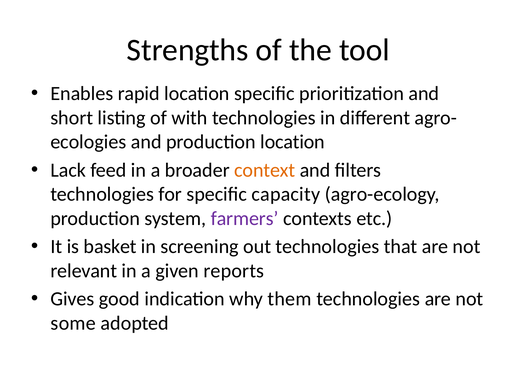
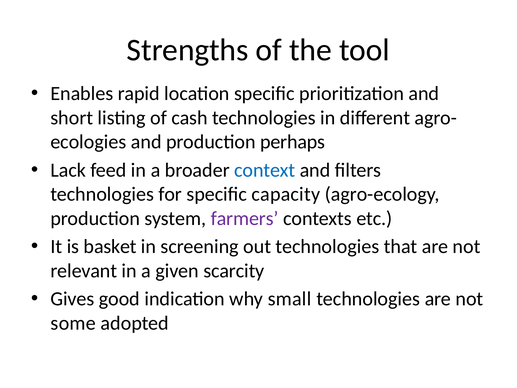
with: with -> cash (189, 118)
production location: location -> perhaps (293, 142)
context colour: orange -> blue (265, 170)
reports: reports -> scarcity (234, 271)
them: them -> small (290, 299)
